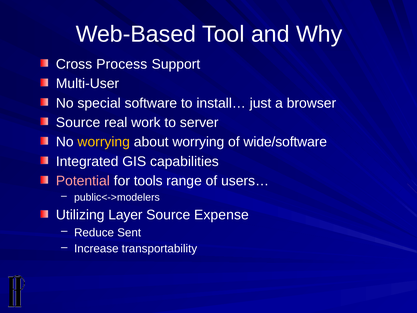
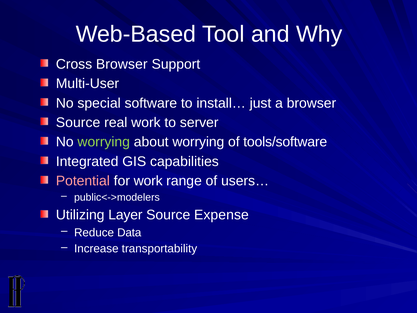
Cross Process: Process -> Browser (122, 64)
worrying colour: yellow -> light green (104, 142)
wide/software: wide/software -> tools/software (285, 142)
for tools: tools -> work (148, 181)
Sent: Sent -> Data (129, 232)
